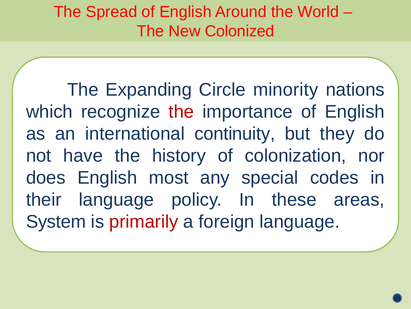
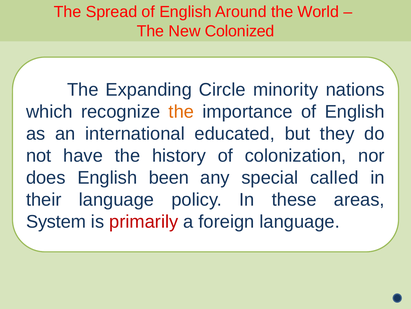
the colour: red -> orange (181, 112)
continuity: continuity -> educated (235, 133)
most: most -> been (169, 177)
codes: codes -> called (334, 177)
